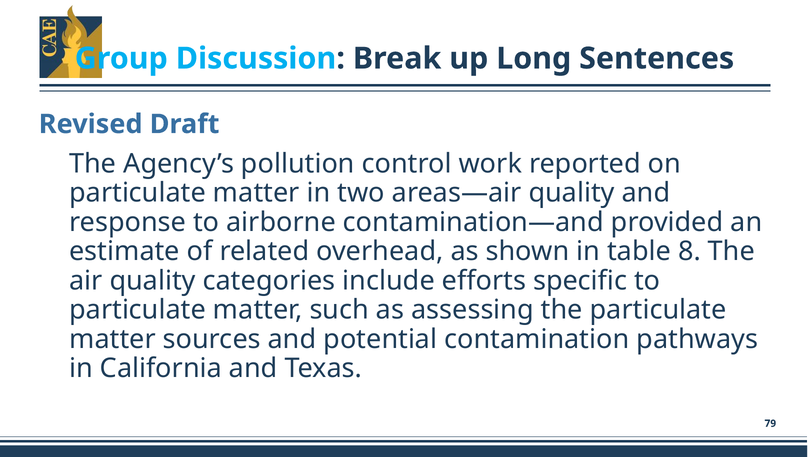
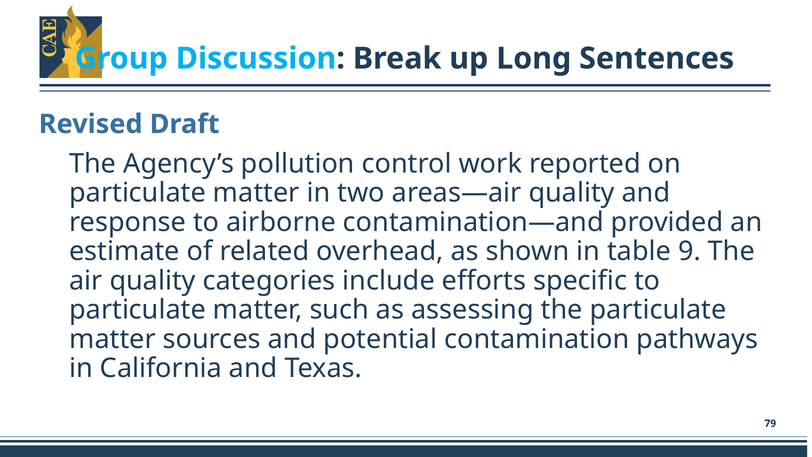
8: 8 -> 9 (689, 251)
